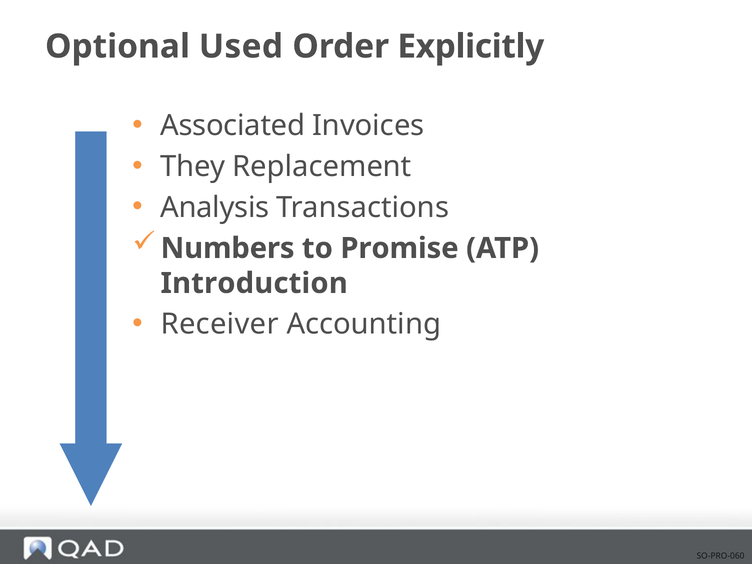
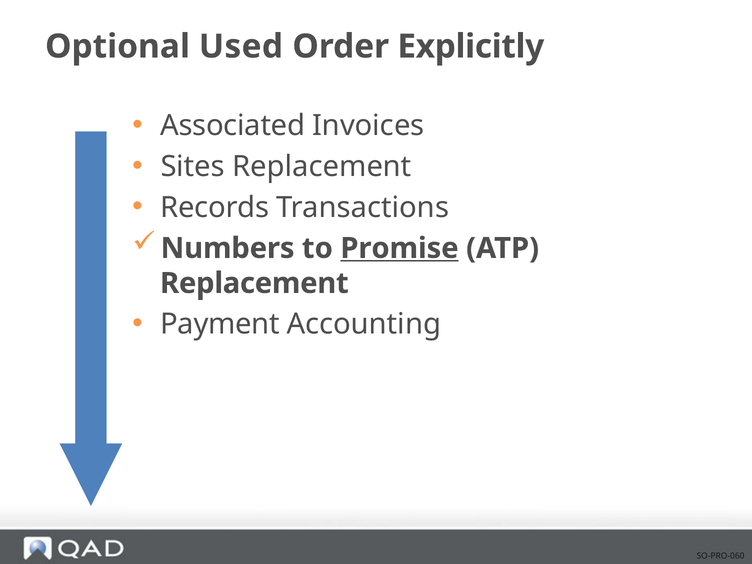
They: They -> Sites (193, 167)
Analysis: Analysis -> Records (215, 207)
Promise underline: none -> present (400, 248)
Introduction: Introduction -> Replacement (254, 283)
Receiver: Receiver -> Payment (220, 324)
